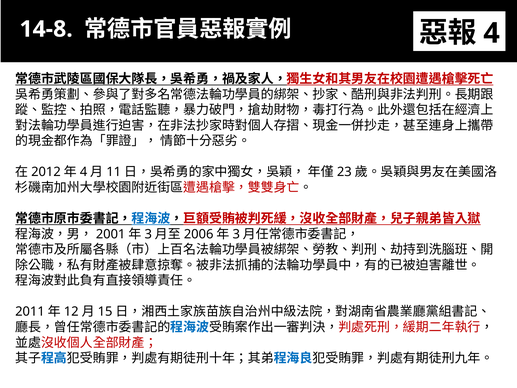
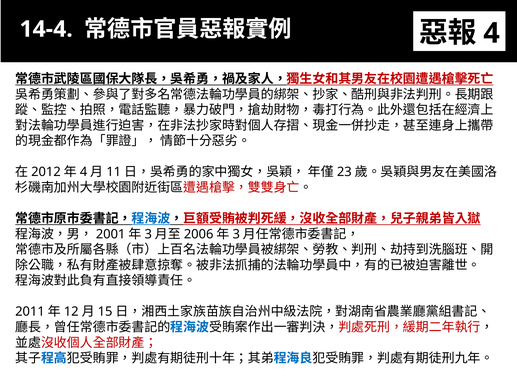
14-8: 14-8 -> 14-4 (46, 29)
